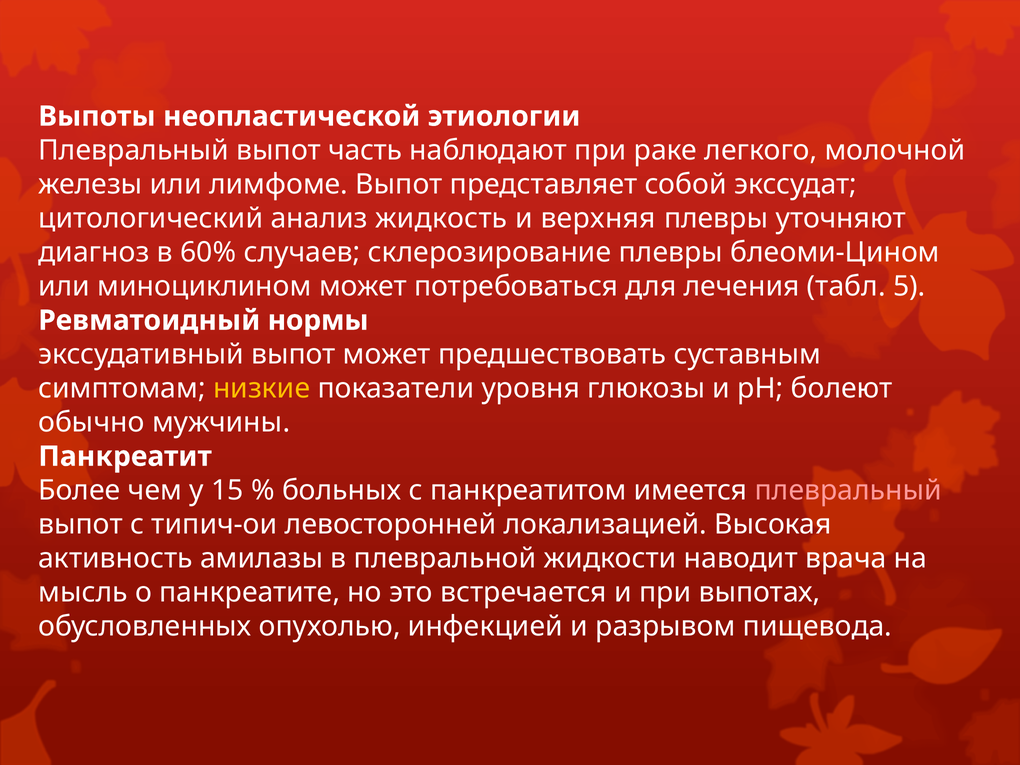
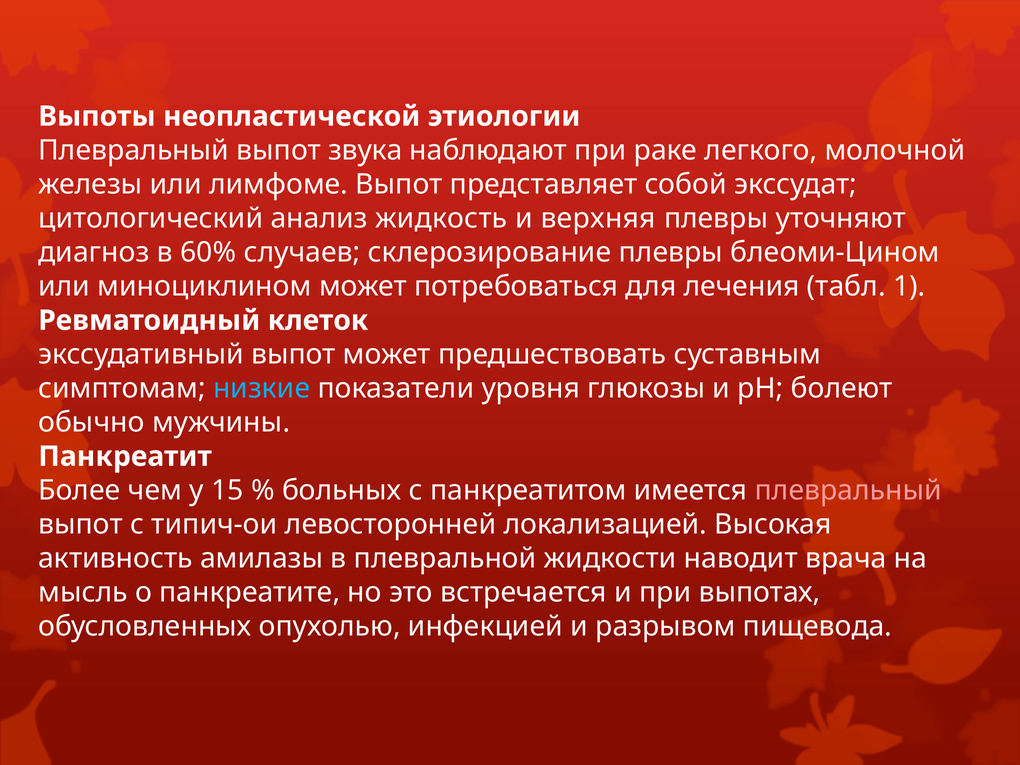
часть: часть -> звука (365, 150)
5: 5 -> 1 (909, 286)
нормы: нормы -> клеток (318, 320)
низкие colour: yellow -> light blue (262, 388)
